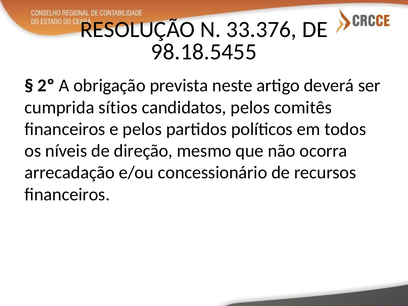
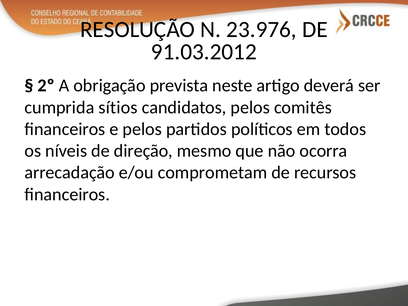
33.376: 33.376 -> 23.976 (262, 29)
98.18.5455: 98.18.5455 -> 91.03.2012 (204, 52)
concessionário: concessionário -> comprometam (213, 173)
